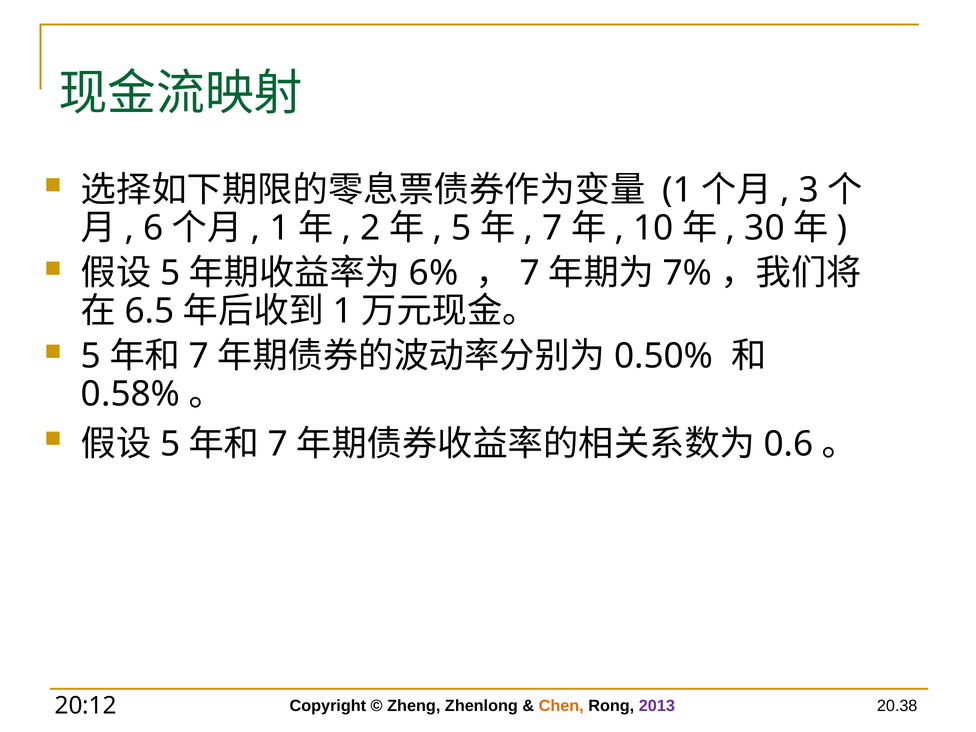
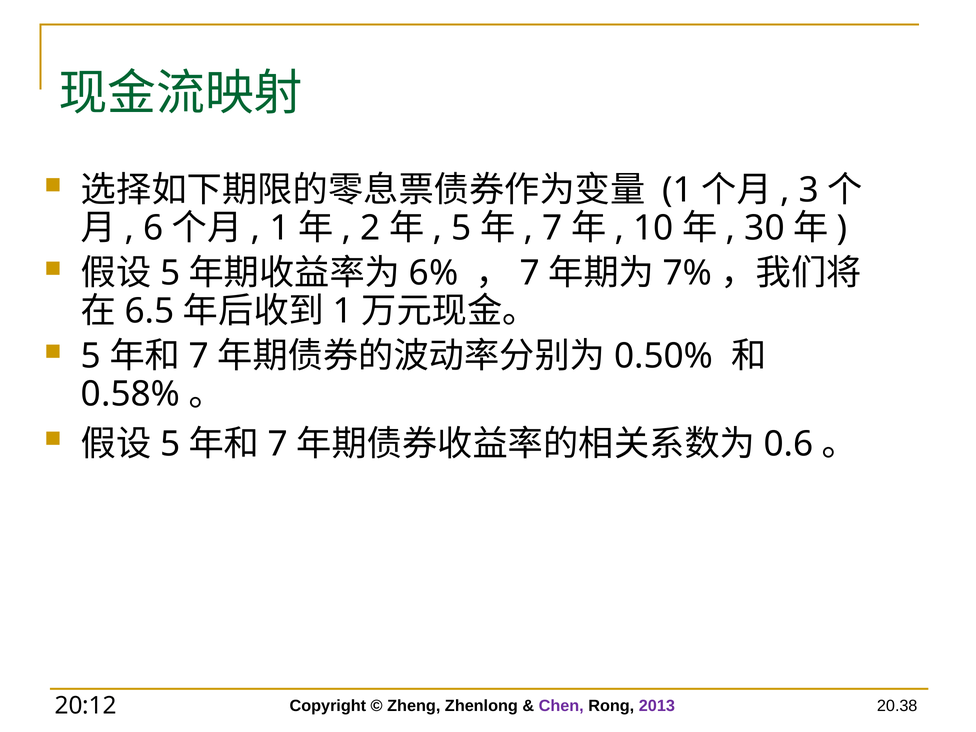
Chen colour: orange -> purple (561, 706)
